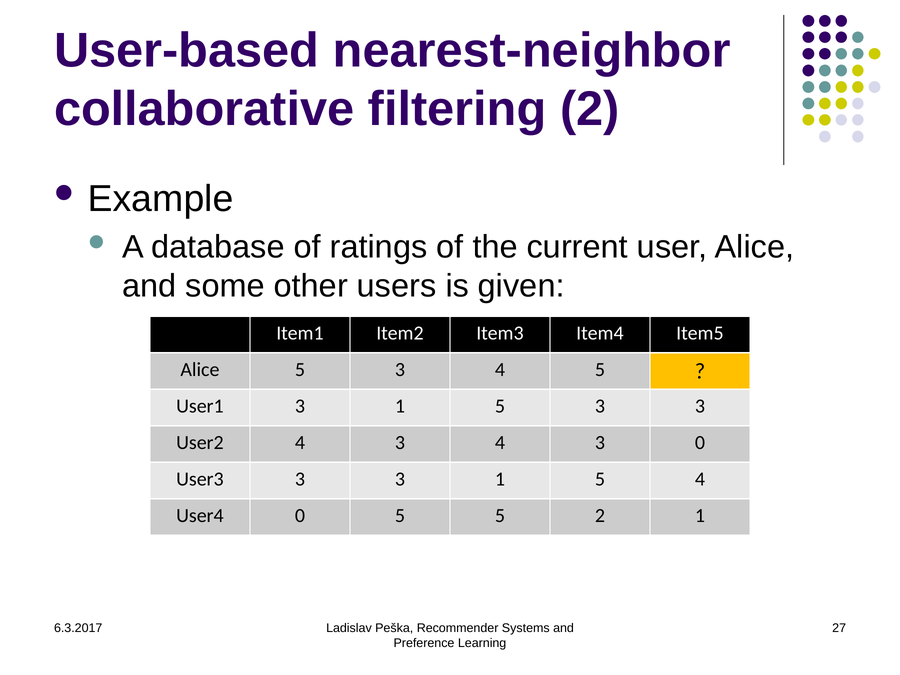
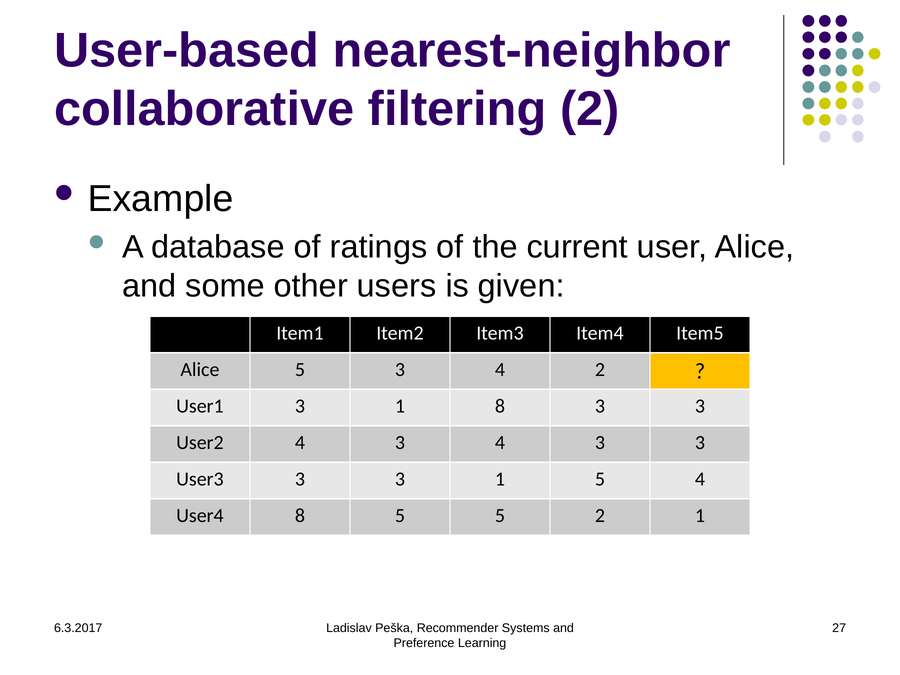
4 5: 5 -> 2 (600, 370)
User1 3 1 5: 5 -> 8 (500, 406)
4 3 0: 0 -> 3 (700, 443)
User4 0: 0 -> 8 (300, 516)
